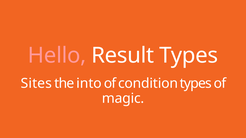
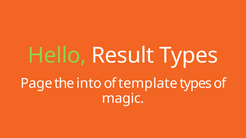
Hello colour: pink -> light green (57, 56)
Sites: Sites -> Page (36, 84)
condition: condition -> template (148, 84)
